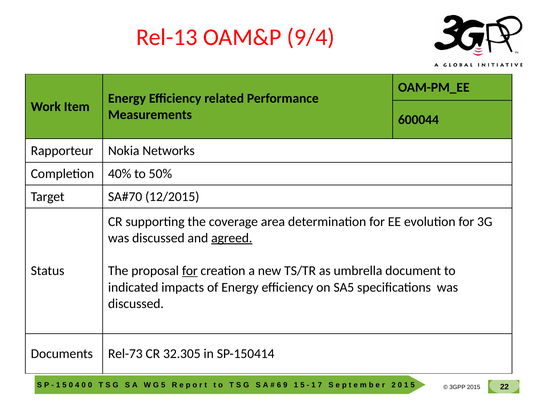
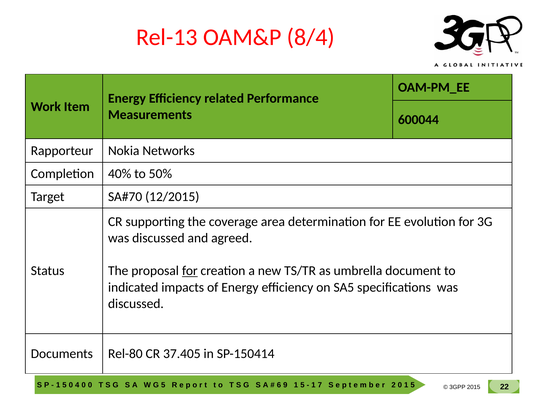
9/4: 9/4 -> 8/4 (311, 37)
agreed underline: present -> none (232, 238)
Rel-73: Rel-73 -> Rel-80 (125, 353)
32.305: 32.305 -> 37.405 (182, 353)
